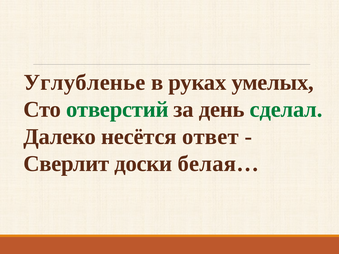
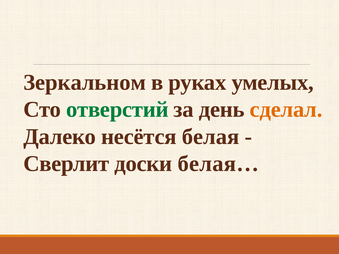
Углубленье: Углубленье -> Зеркальном (85, 83)
сделал colour: green -> orange (286, 110)
ответ: ответ -> белая (211, 137)
